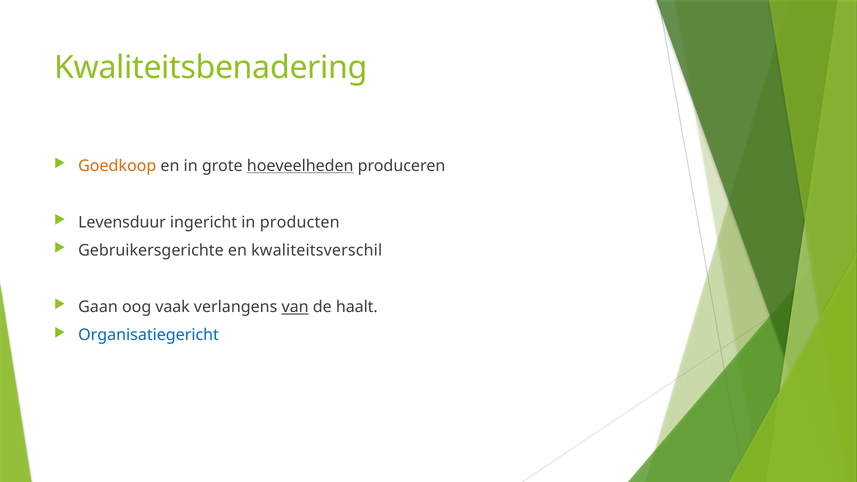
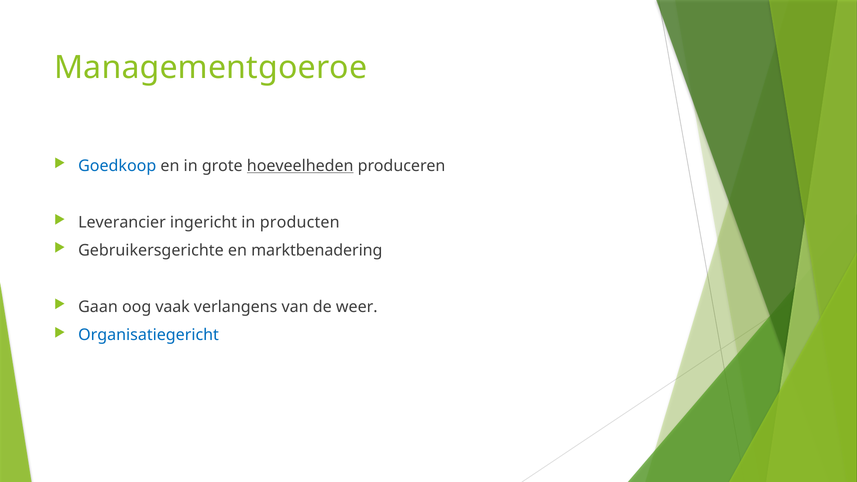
Kwaliteitsbenadering: Kwaliteitsbenadering -> Managementgoeroe (211, 68)
Goedkoop colour: orange -> blue (117, 166)
Levensduur: Levensduur -> Leverancier (122, 222)
kwaliteitsverschil: kwaliteitsverschil -> marktbenadering (317, 251)
van underline: present -> none (295, 307)
haalt: haalt -> weer (357, 307)
